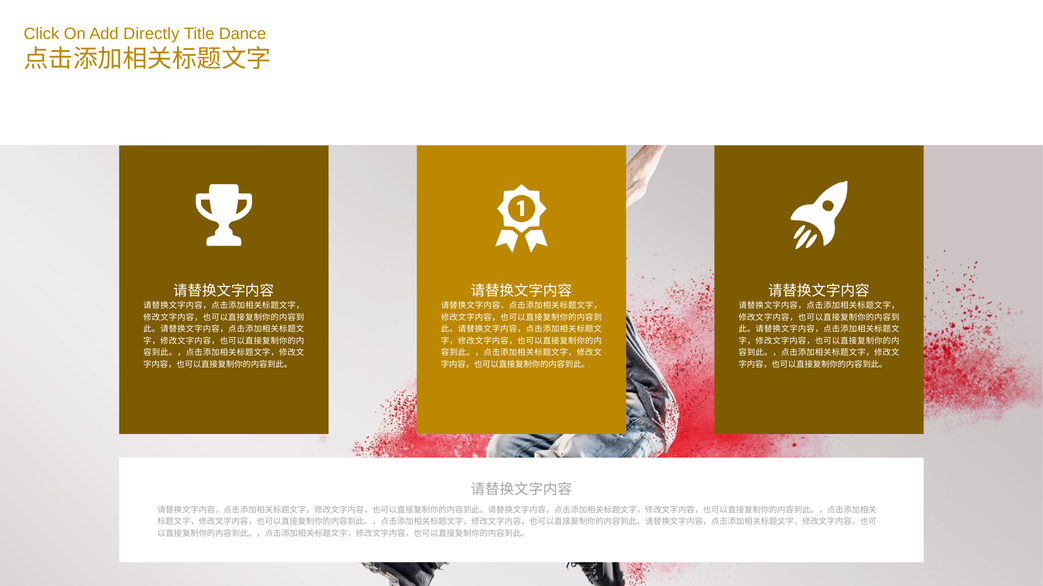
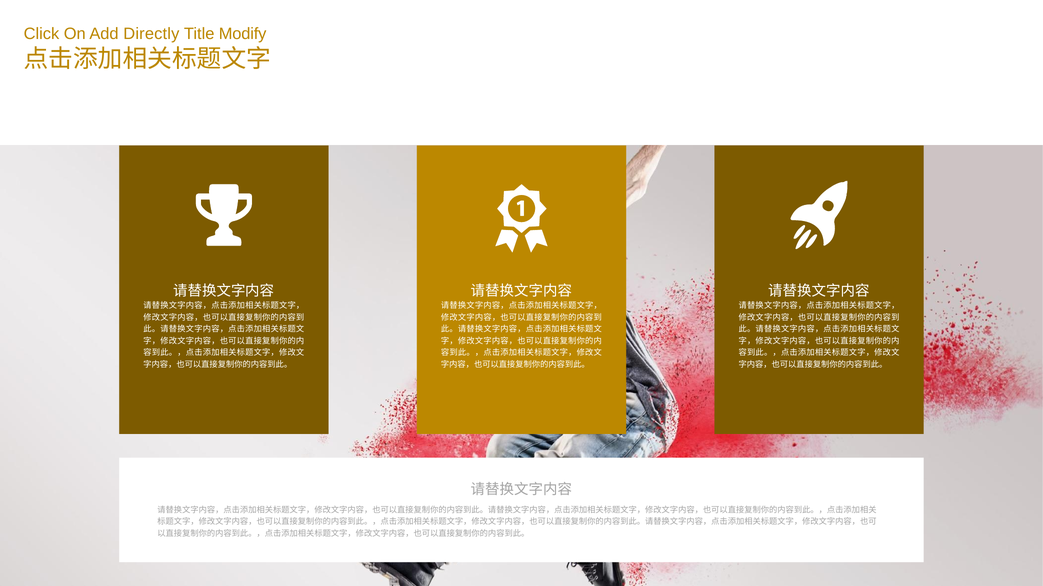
Dance: Dance -> Modify (243, 34)
